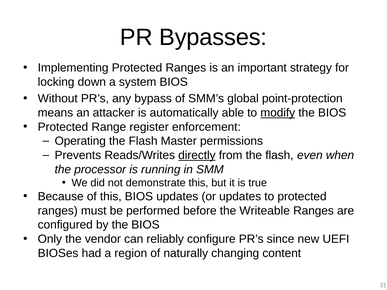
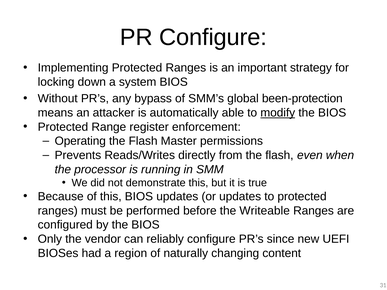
PR Bypasses: Bypasses -> Configure (213, 37)
point-protection: point-protection -> been-protection (302, 99)
directly underline: present -> none (197, 155)
